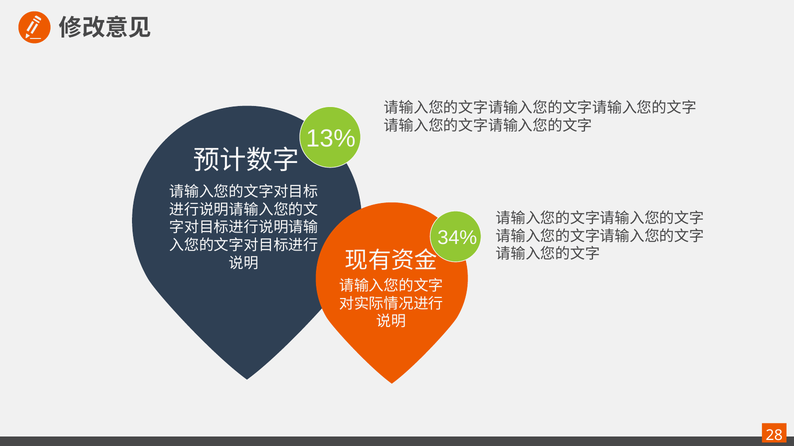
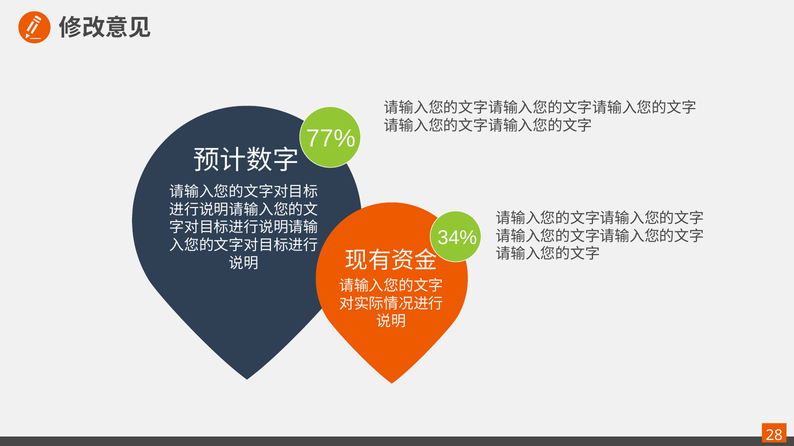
13%: 13% -> 77% (331, 139)
